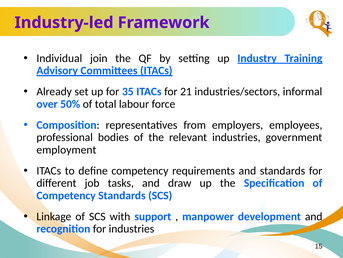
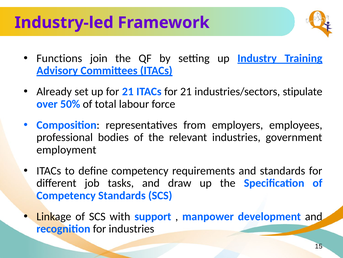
Individual: Individual -> Functions (59, 58)
up for 35: 35 -> 21 (128, 91)
informal: informal -> stipulate (303, 91)
